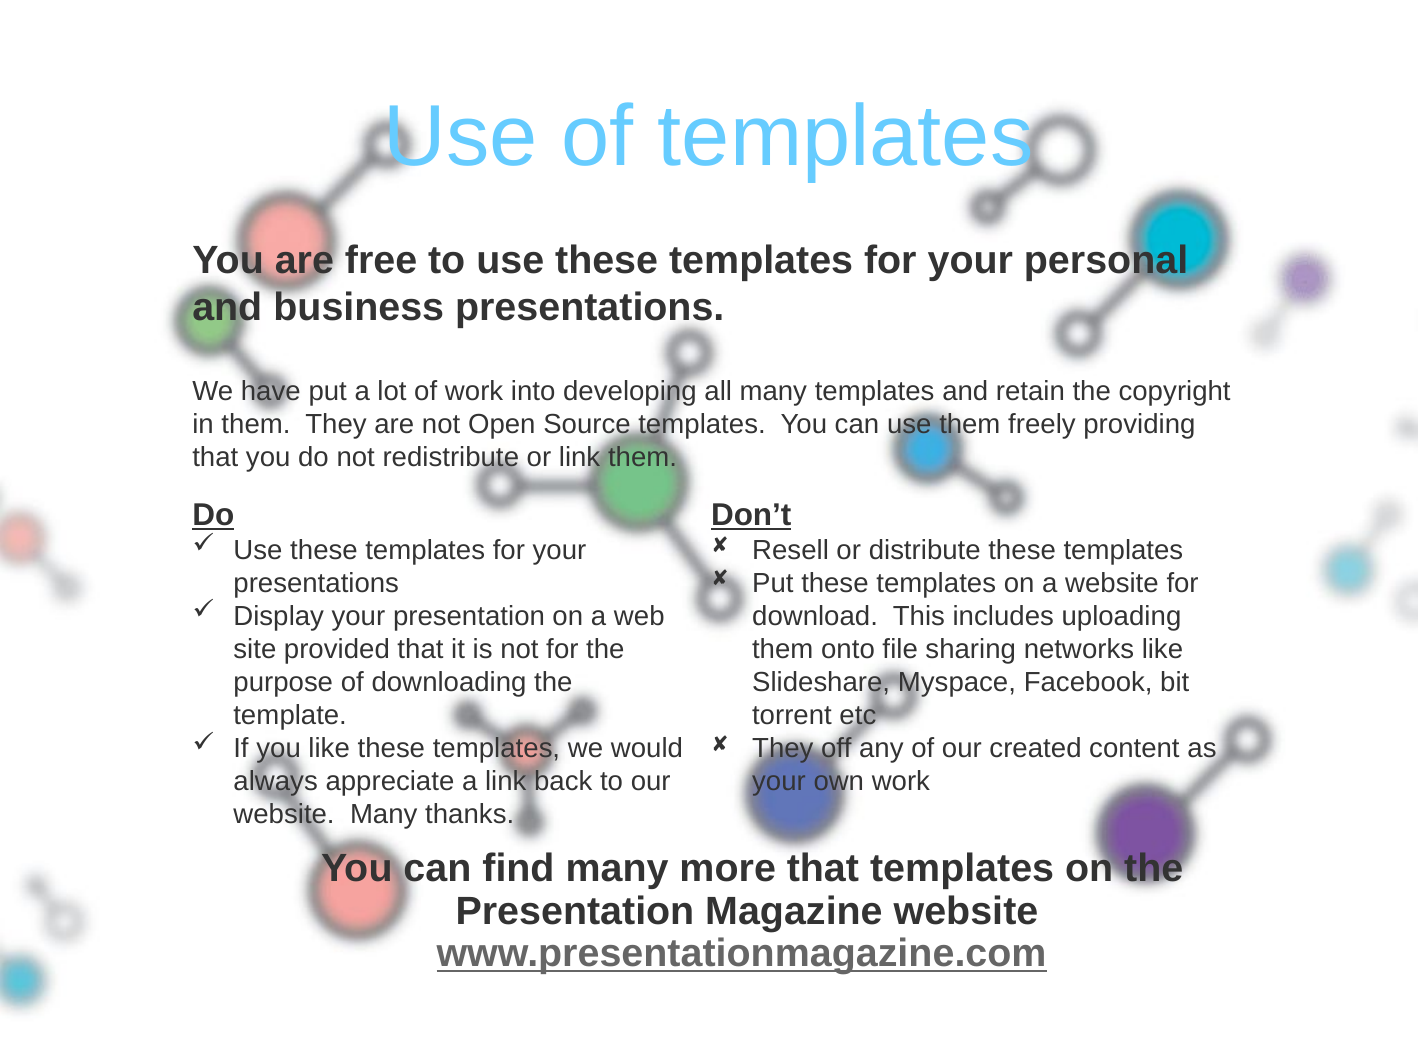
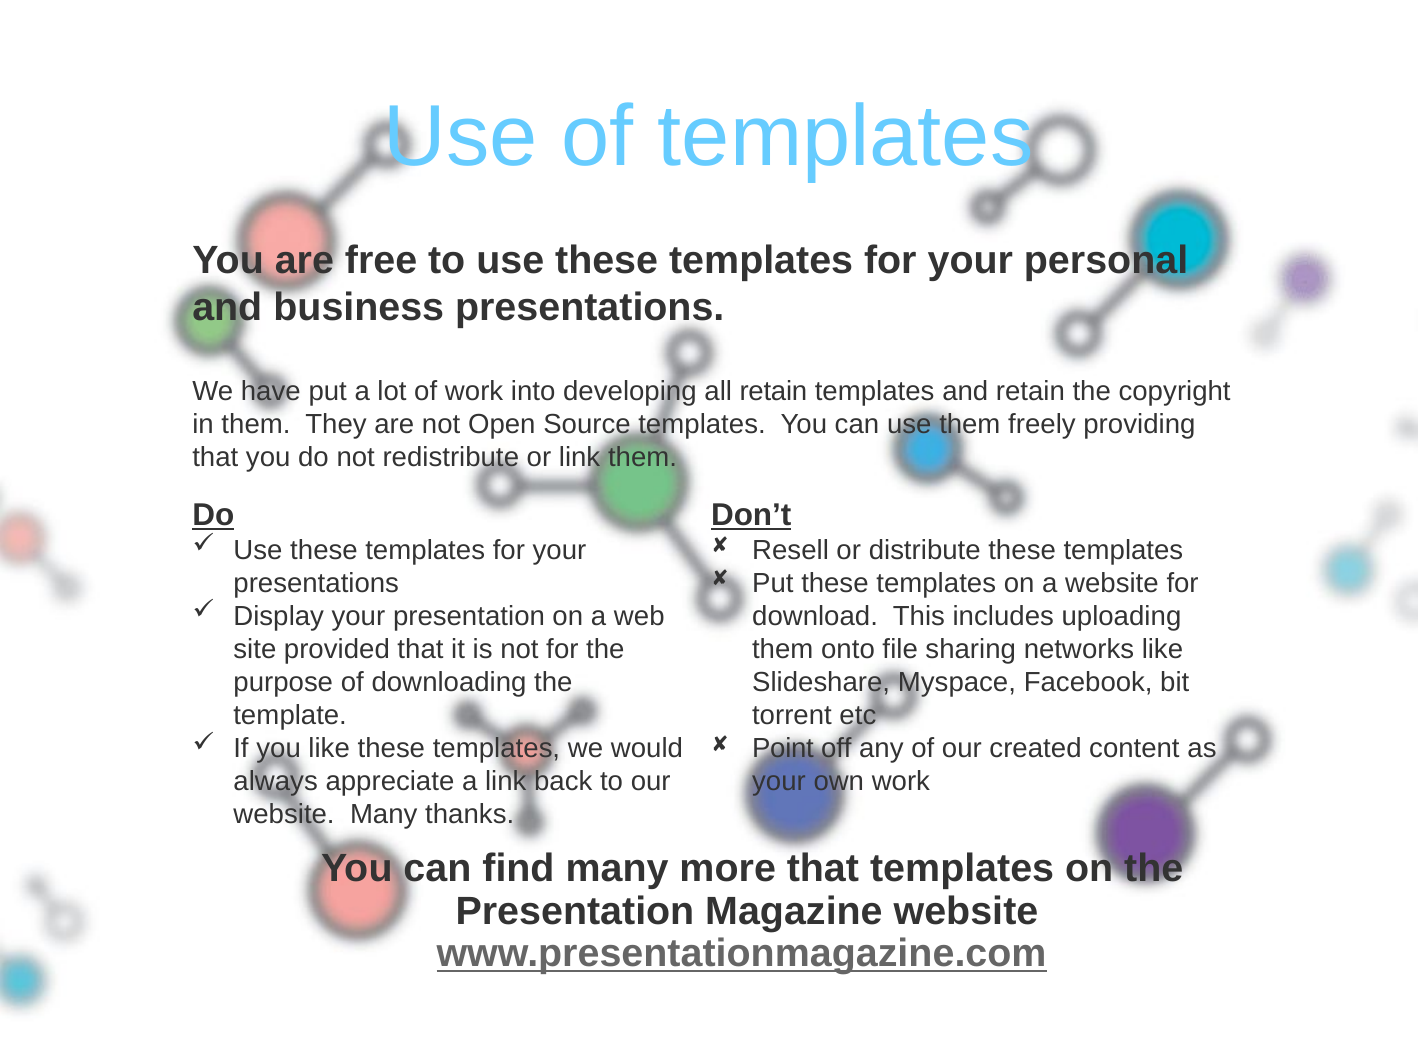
all many: many -> retain (773, 392)
They: They -> Point (783, 749)
